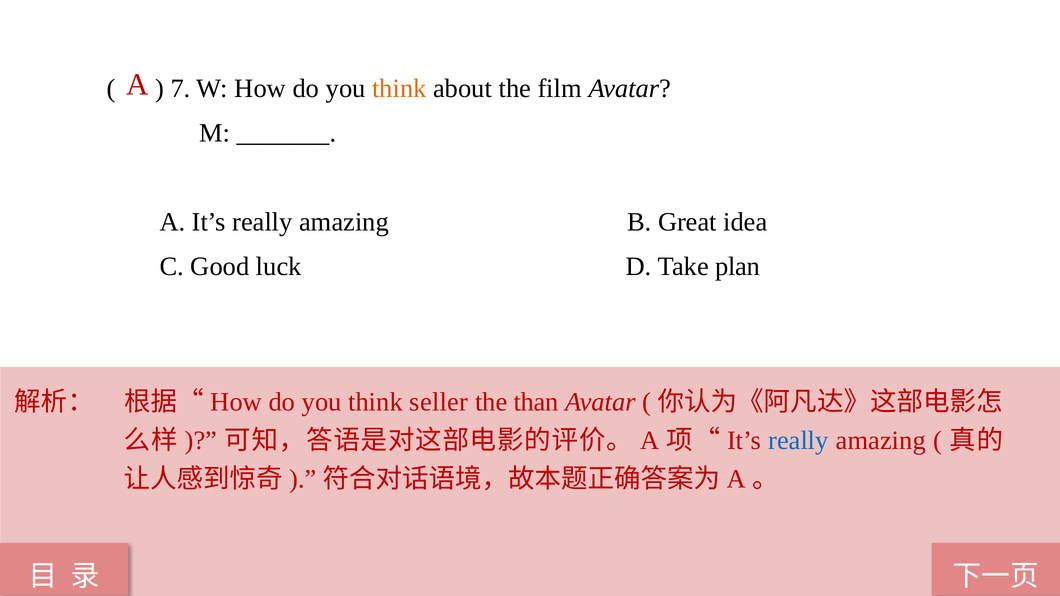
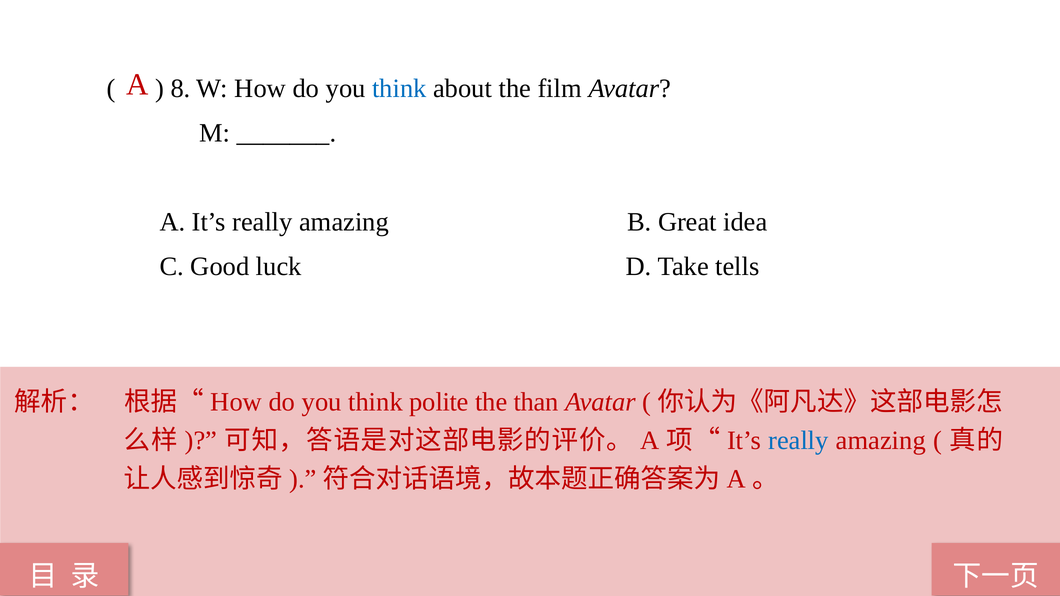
7: 7 -> 8 (180, 88)
think colour: orange -> blue (399, 88)
plan: plan -> tells (737, 266)
seller: seller -> polite (439, 402)
